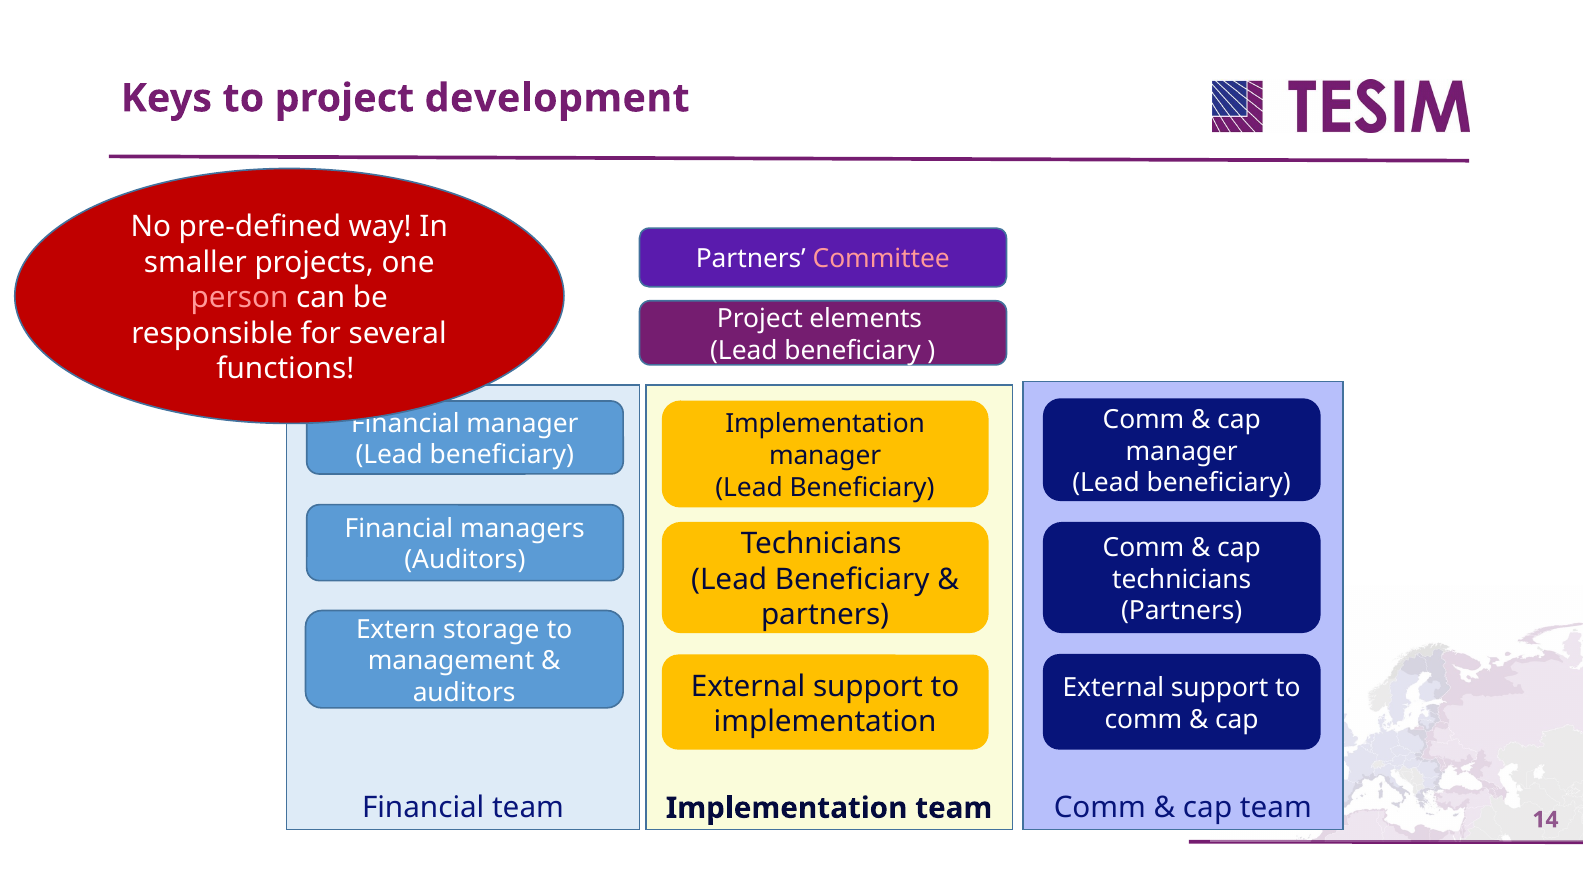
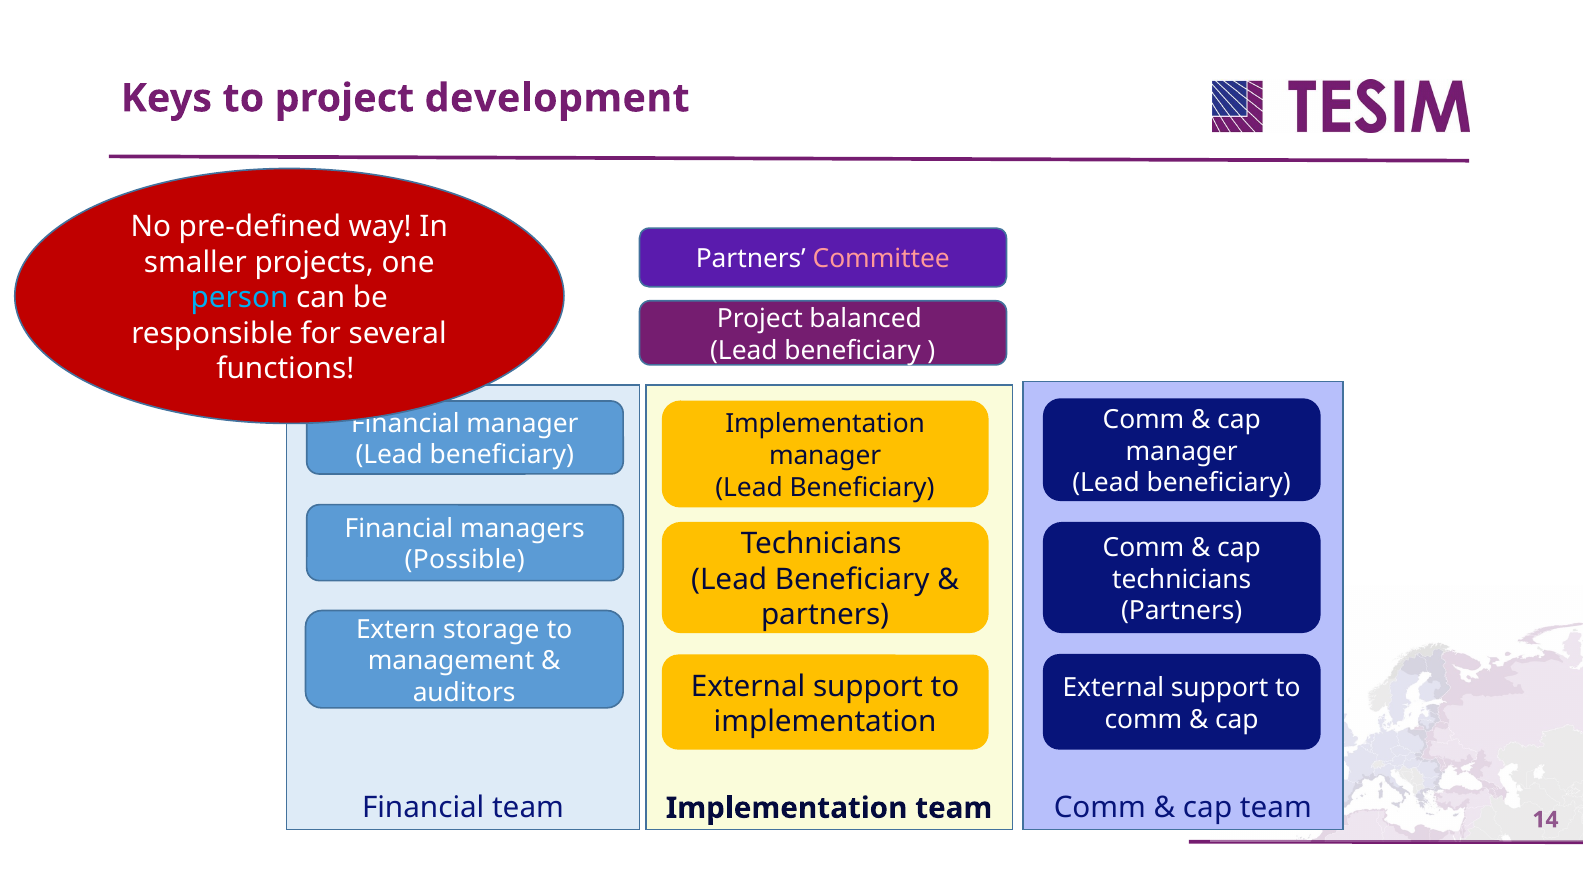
person colour: pink -> light blue (240, 298)
elements: elements -> balanced (866, 319)
Auditors: Auditors -> Possible (465, 561)
